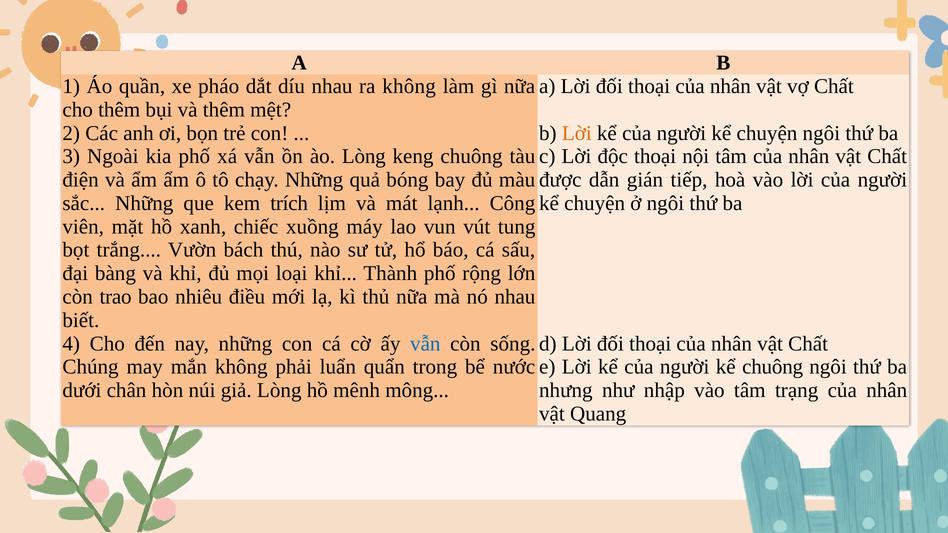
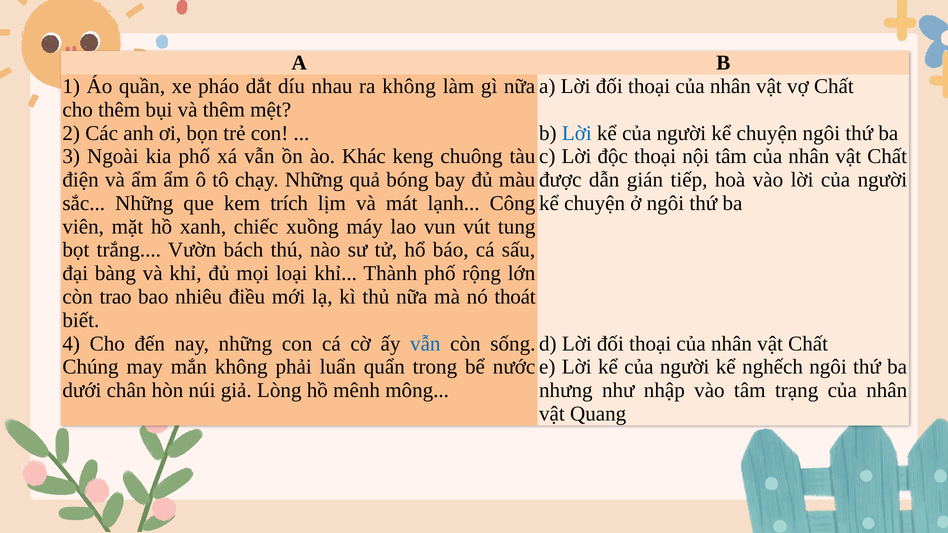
Lời colour: orange -> blue (577, 133)
ào Lòng: Lòng -> Khác (364, 157)
nó nhau: nhau -> thoát (515, 297)
kể chuông: chuông -> nghếch (773, 367)
